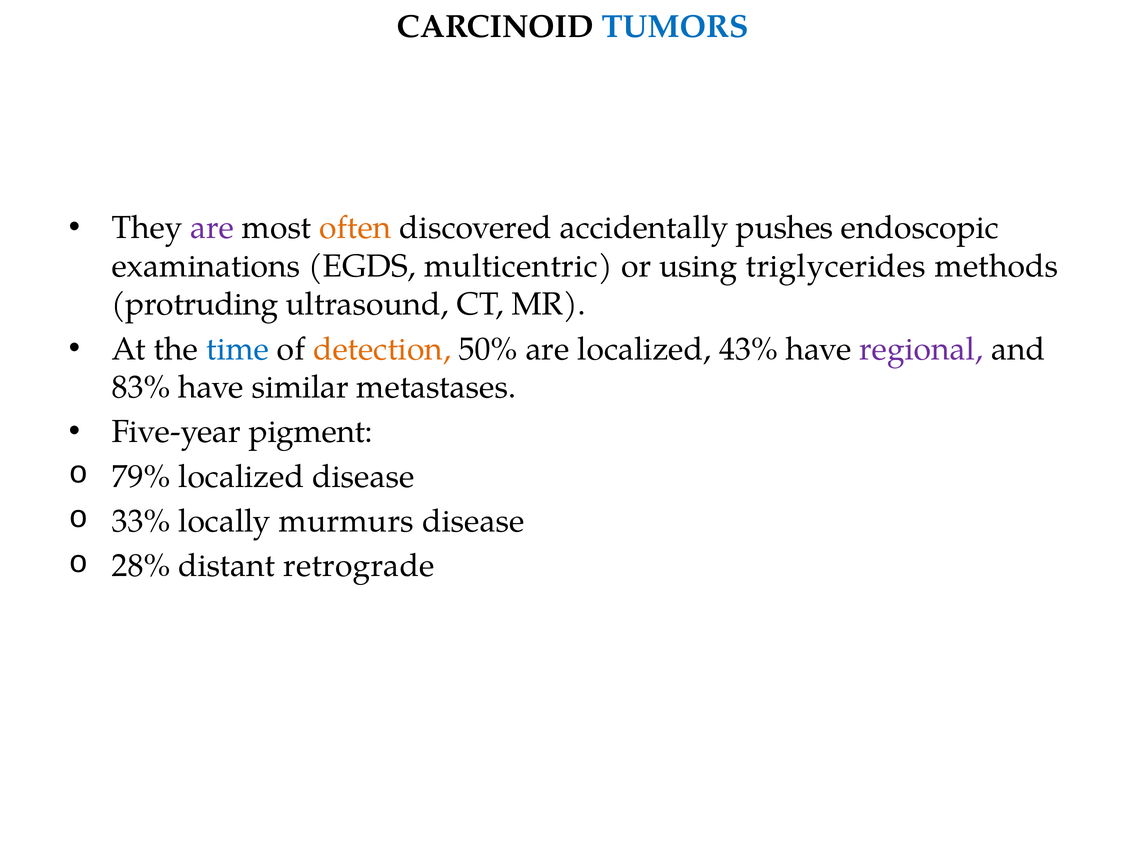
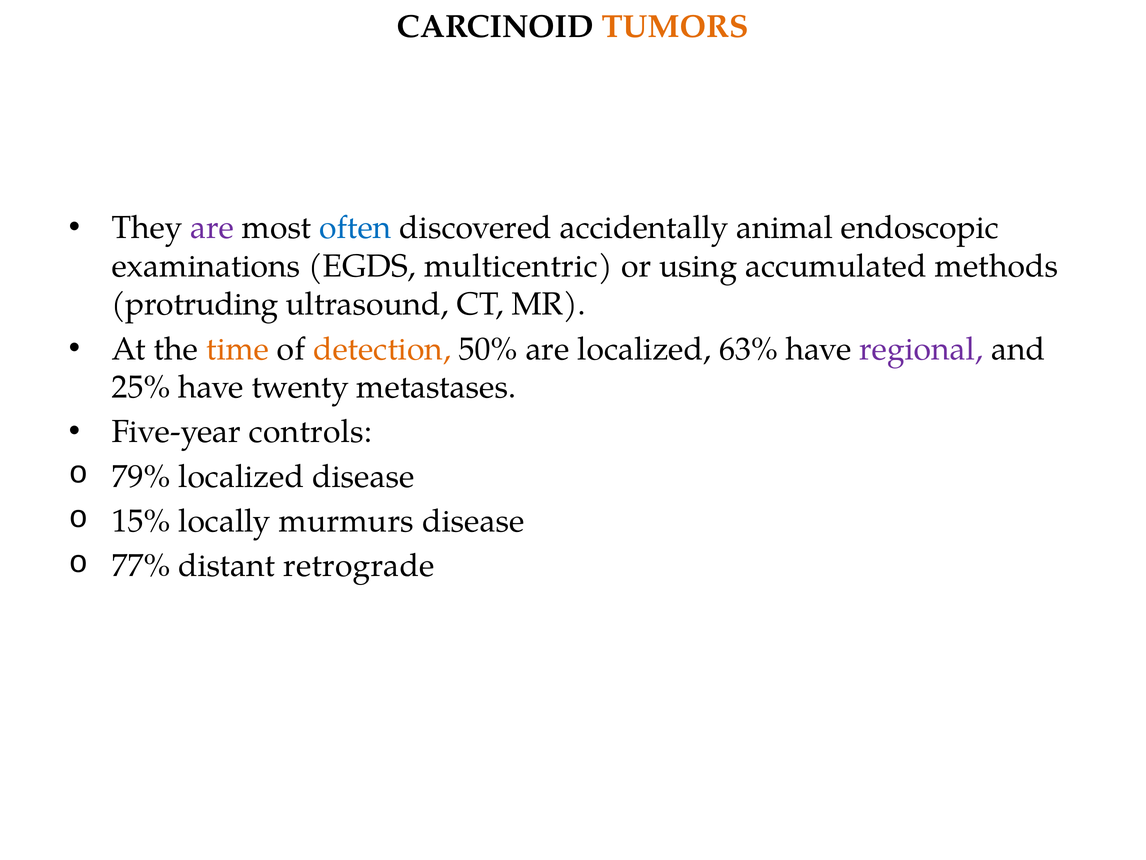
TUMORS colour: blue -> orange (675, 27)
often colour: orange -> blue (355, 228)
pushes: pushes -> animal (785, 228)
triglycerides: triglycerides -> accumulated (836, 266)
time colour: blue -> orange (238, 349)
43%: 43% -> 63% (748, 349)
83%: 83% -> 25% (141, 387)
similar: similar -> twenty (300, 387)
pigment: pigment -> controls (310, 432)
33%: 33% -> 15% (141, 521)
28%: 28% -> 77% (141, 566)
